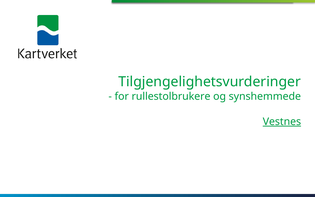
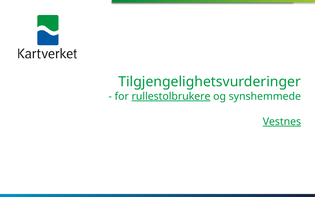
rullestolbrukere underline: none -> present (171, 96)
